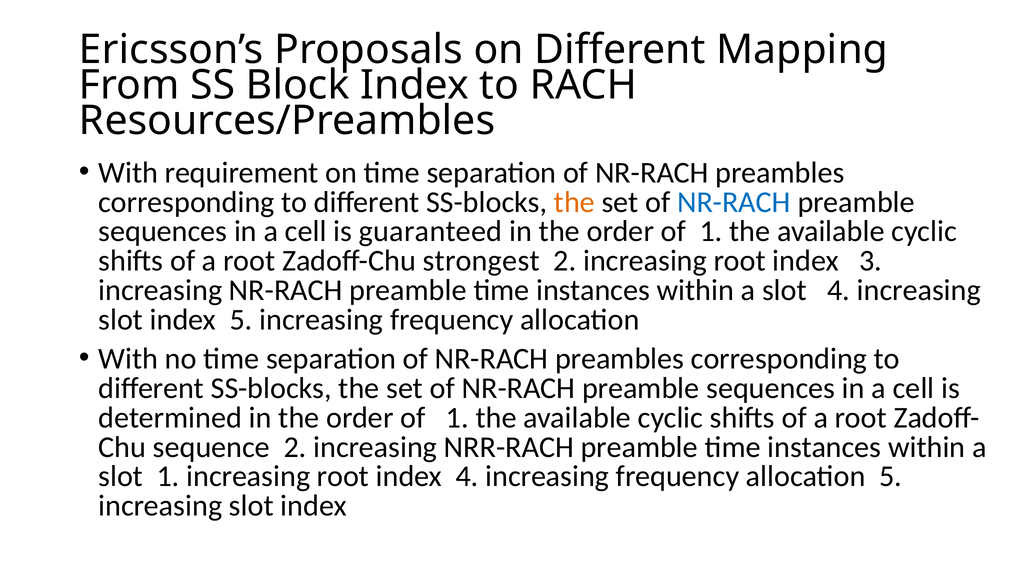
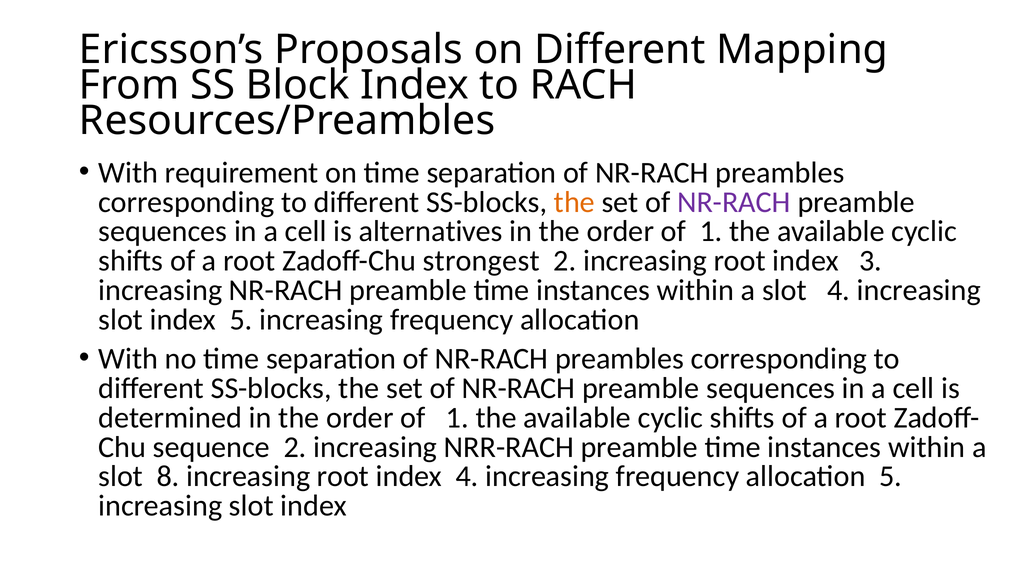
NR-RACH colour: blue -> purple (734, 202)
guaranteed: guaranteed -> alternatives (431, 231)
slot 1: 1 -> 8 (168, 476)
